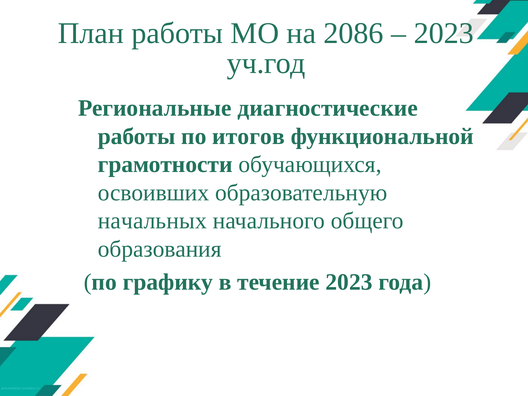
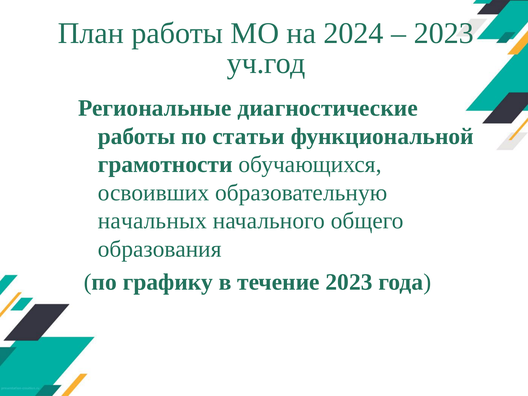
2086: 2086 -> 2024 (354, 33)
итогов: итогов -> статьи (248, 136)
